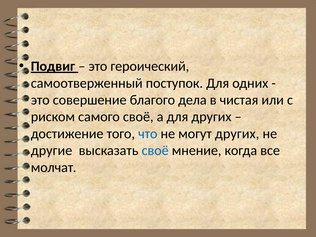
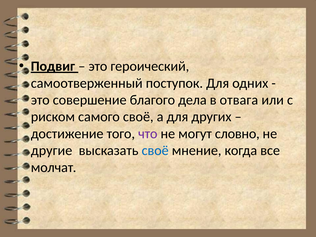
чистая: чистая -> отвага (239, 100)
что colour: blue -> purple (148, 134)
могут других: других -> словно (237, 134)
